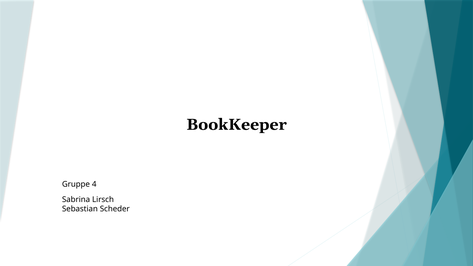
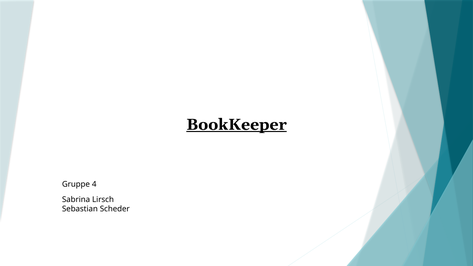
BookKeeper underline: none -> present (236, 125)
